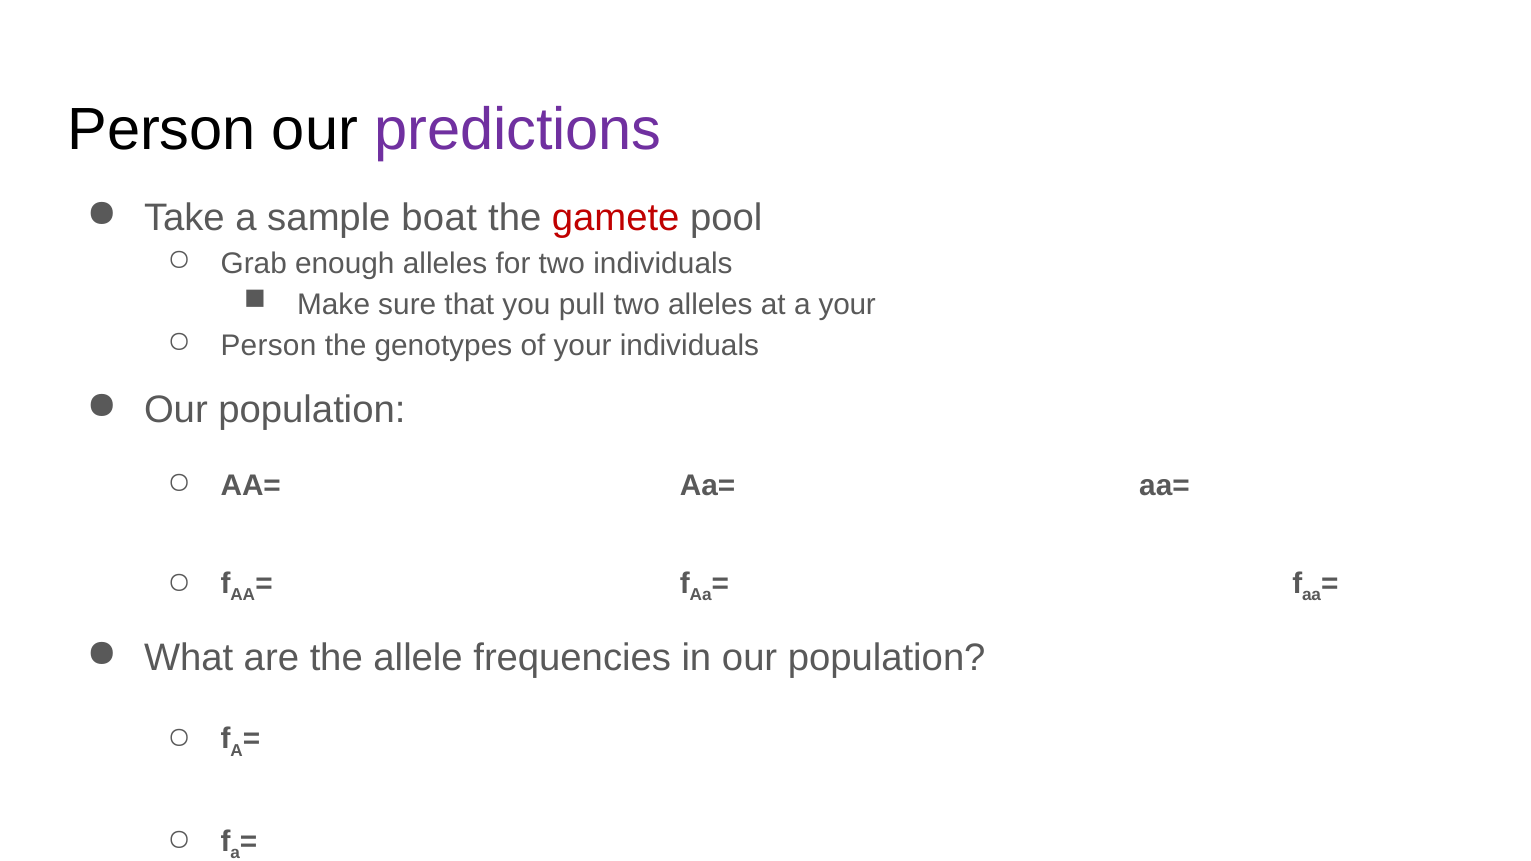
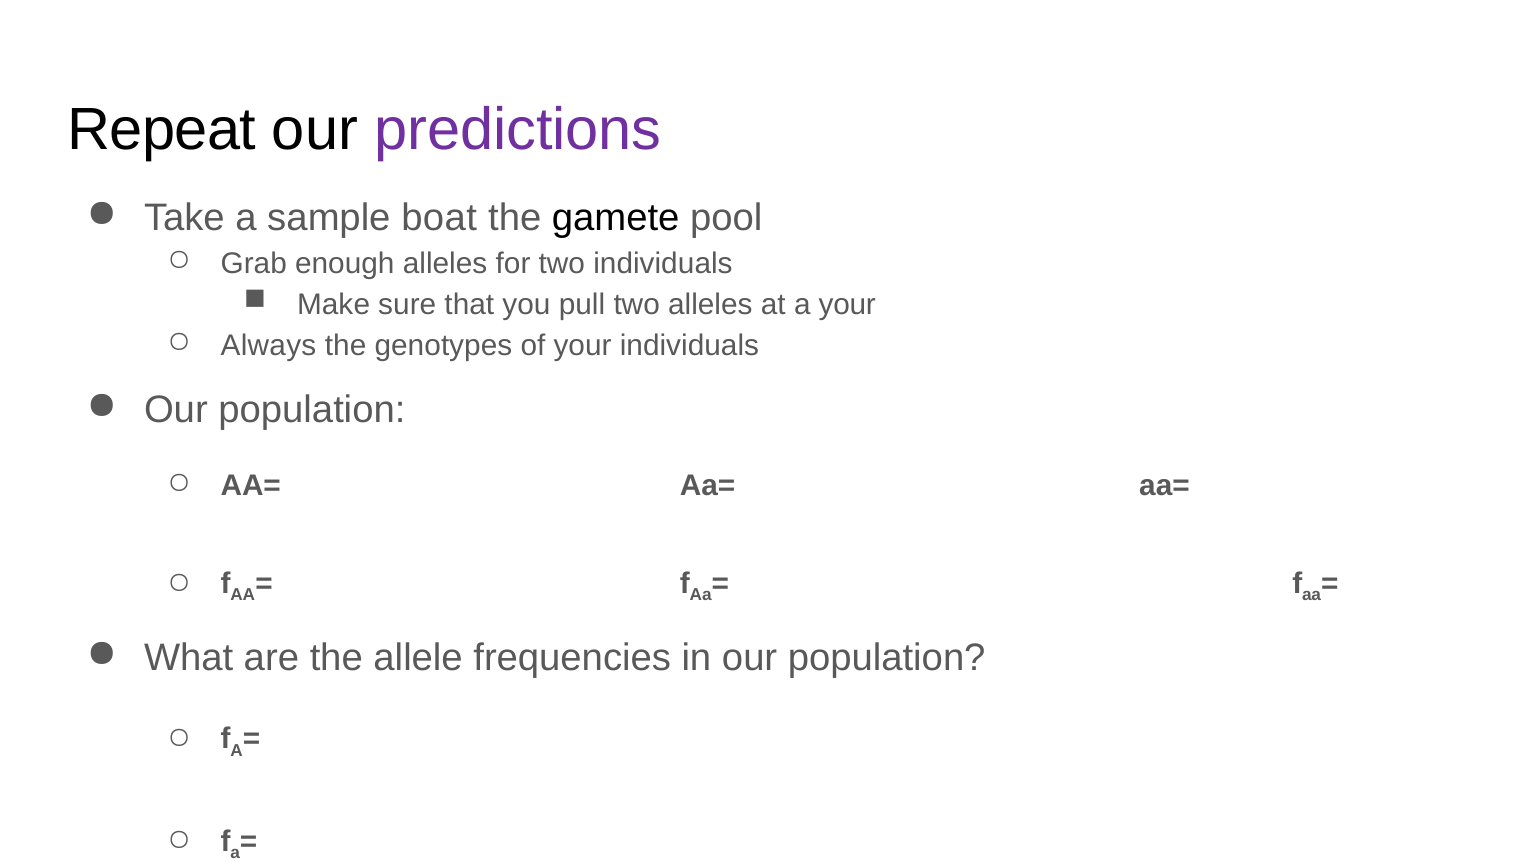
Person: Person -> Repeat (162, 130)
gamete colour: red -> black (616, 218)
Person: Person -> Always (269, 346)
